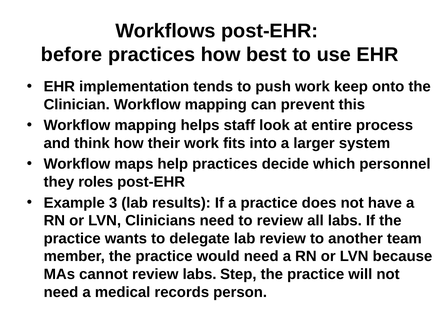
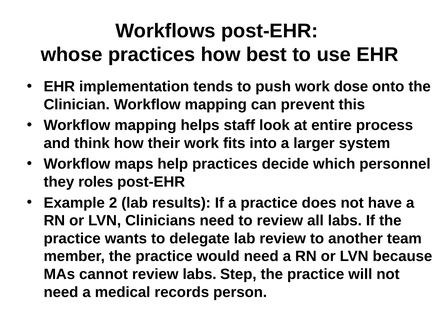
before: before -> whose (72, 55)
keep: keep -> dose (351, 87)
3: 3 -> 2 (113, 203)
